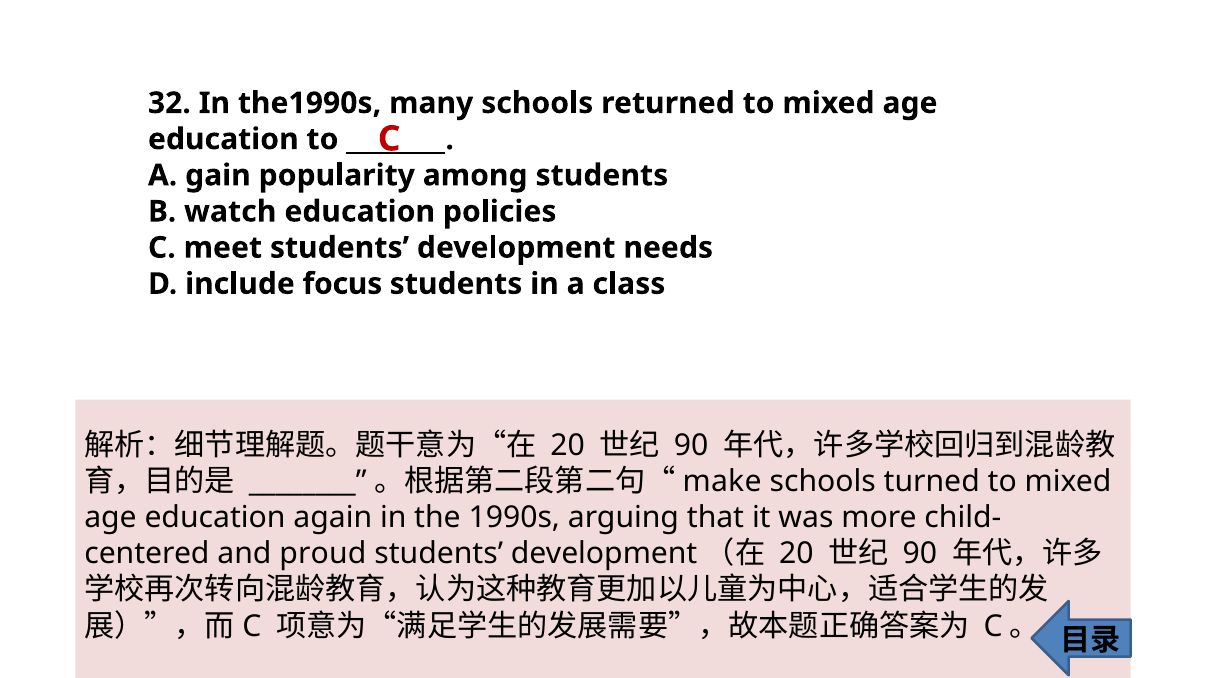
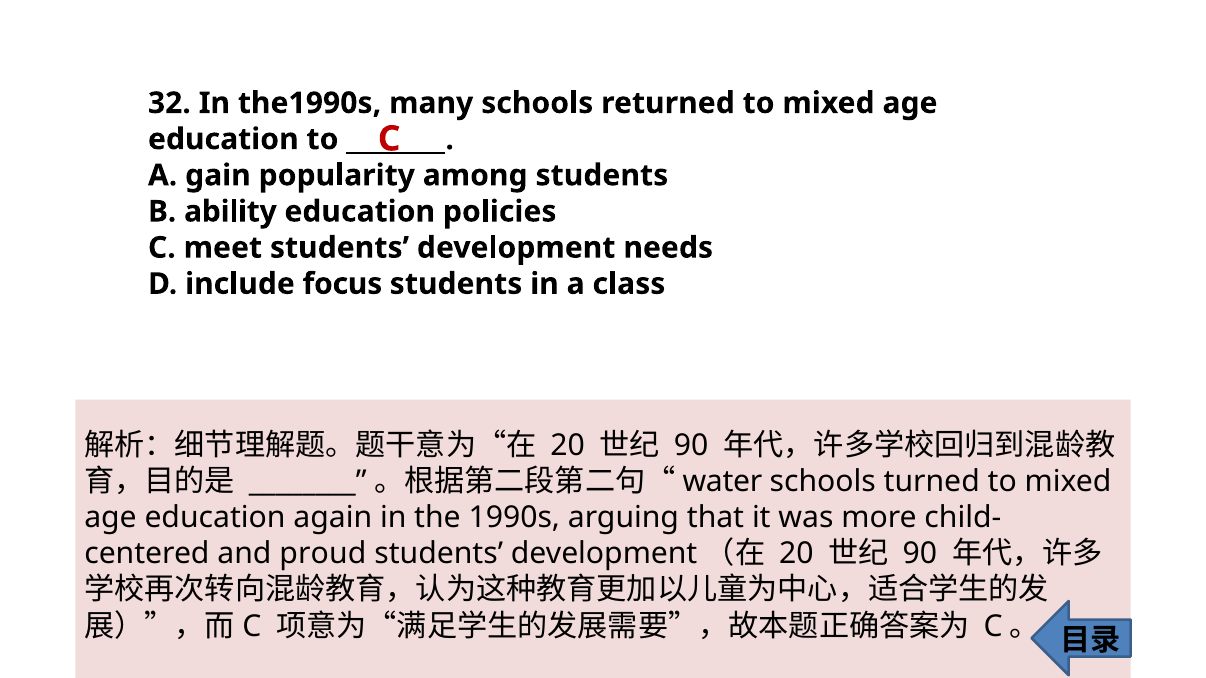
watch: watch -> ability (230, 212)
make: make -> water (722, 482)
